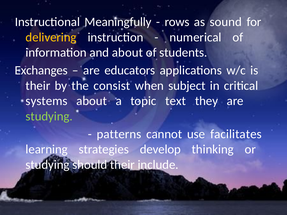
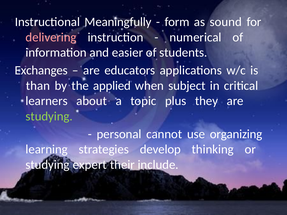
rows: rows -> form (177, 22)
delivering colour: yellow -> pink (51, 37)
and about: about -> easier (128, 53)
their: their -> than (38, 86)
consist: consist -> applied (112, 86)
systems: systems -> learners (47, 101)
text: text -> plus (176, 101)
patterns: patterns -> personal (119, 134)
facilitates: facilitates -> organizing (236, 134)
should: should -> expert (90, 165)
